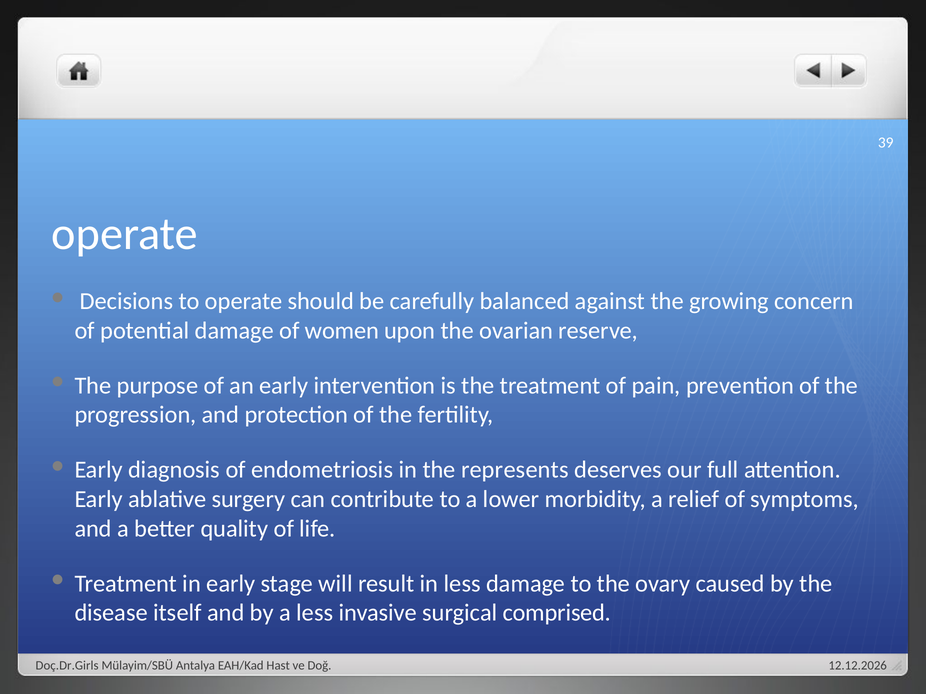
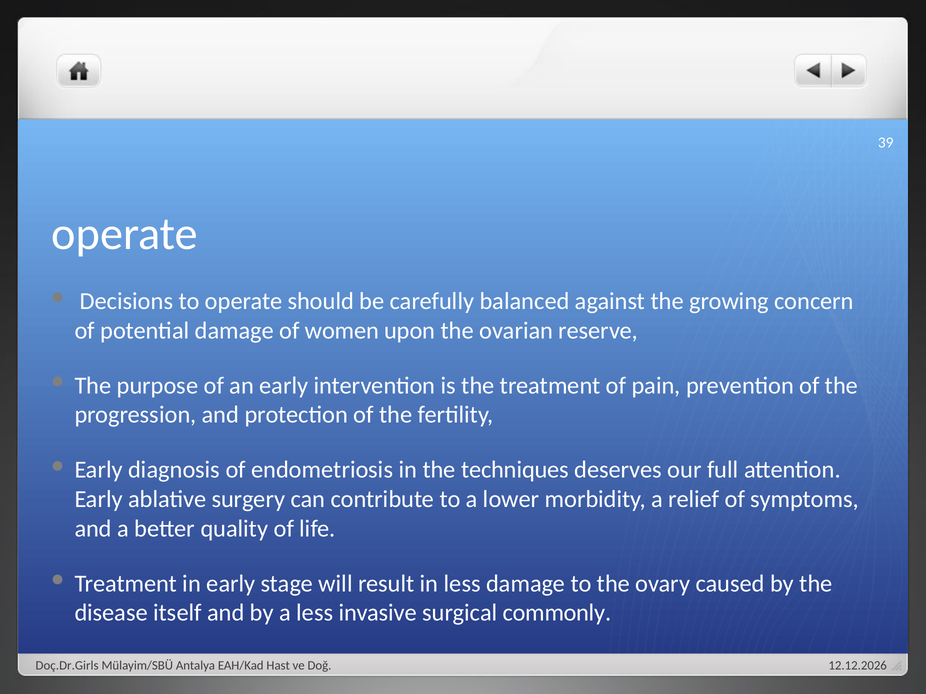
represents: represents -> techniques (515, 470)
comprised: comprised -> commonly (557, 613)
